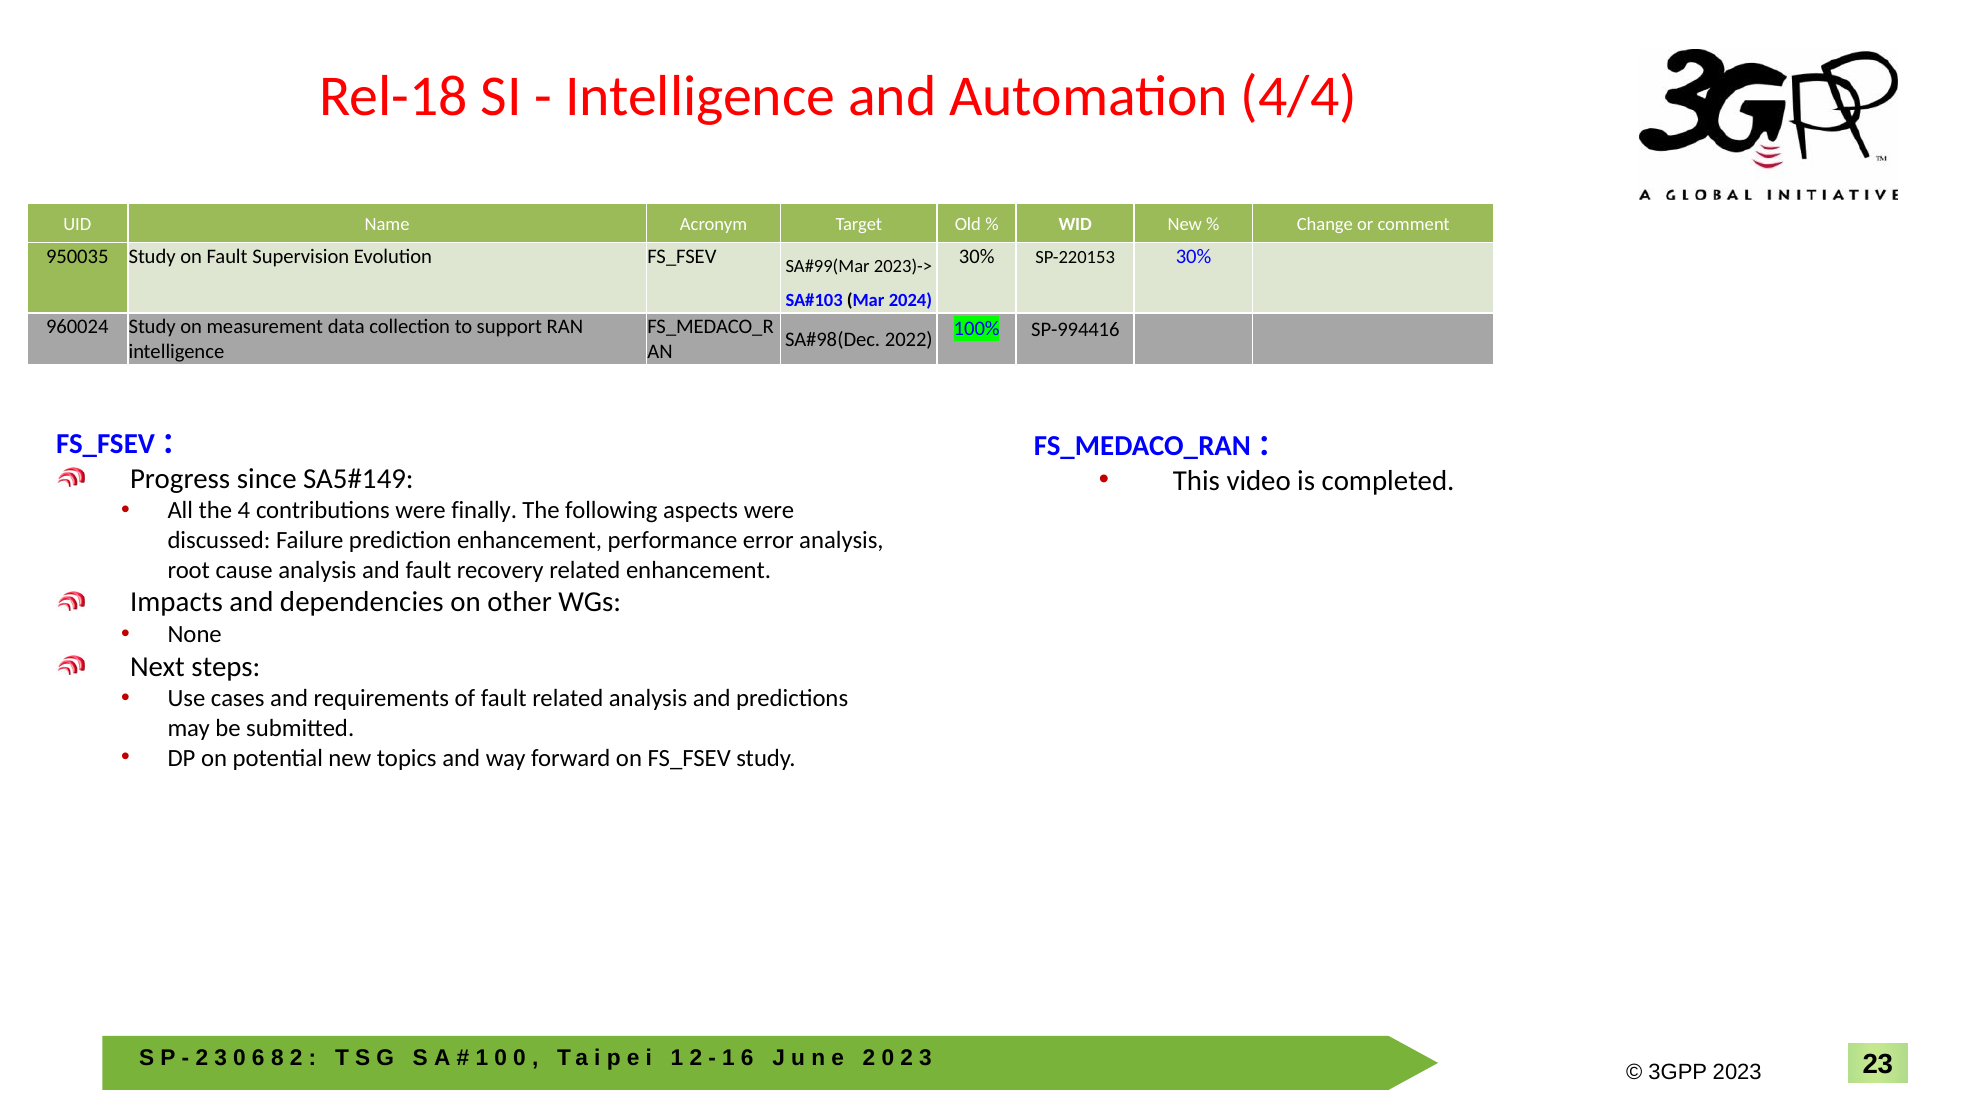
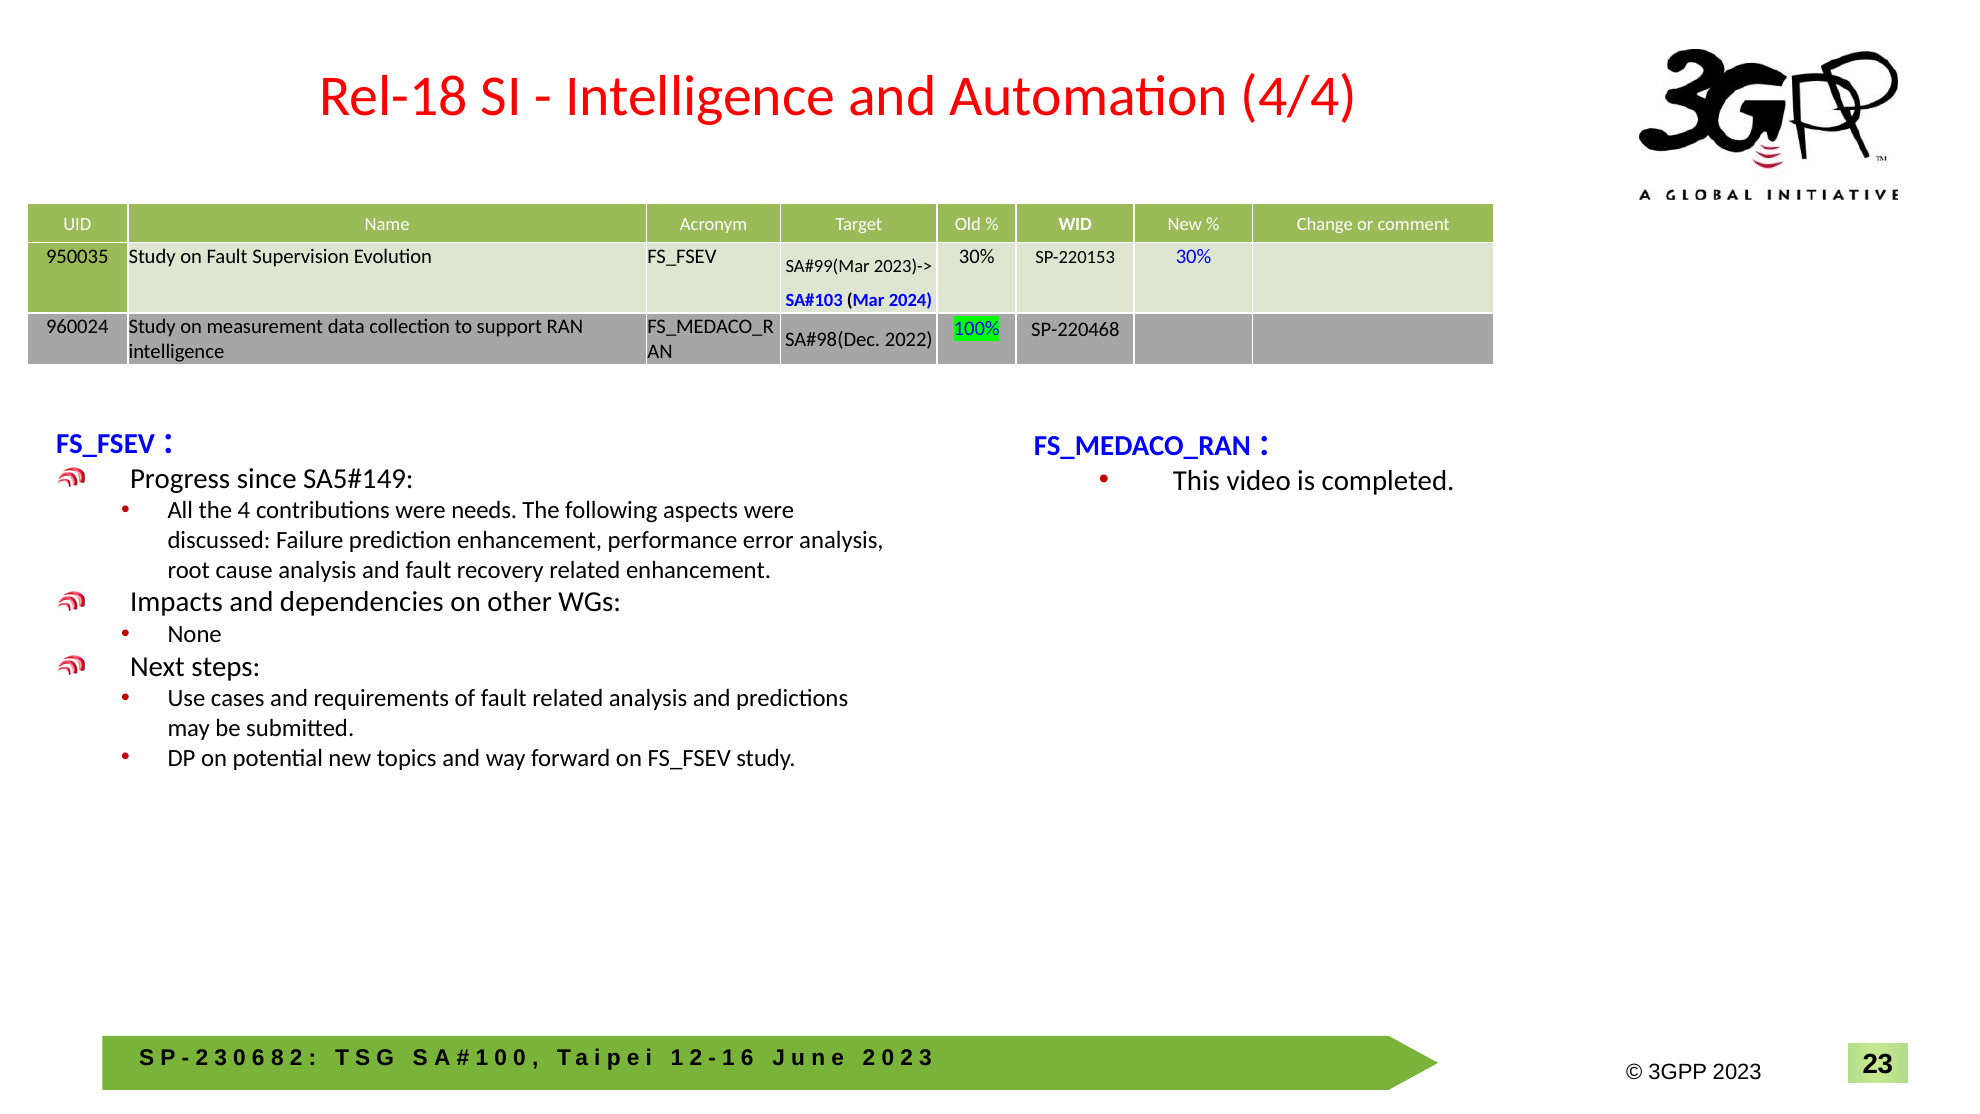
SP-994416: SP-994416 -> SP-220468 (1075, 329)
finally: finally -> needs (484, 510)
